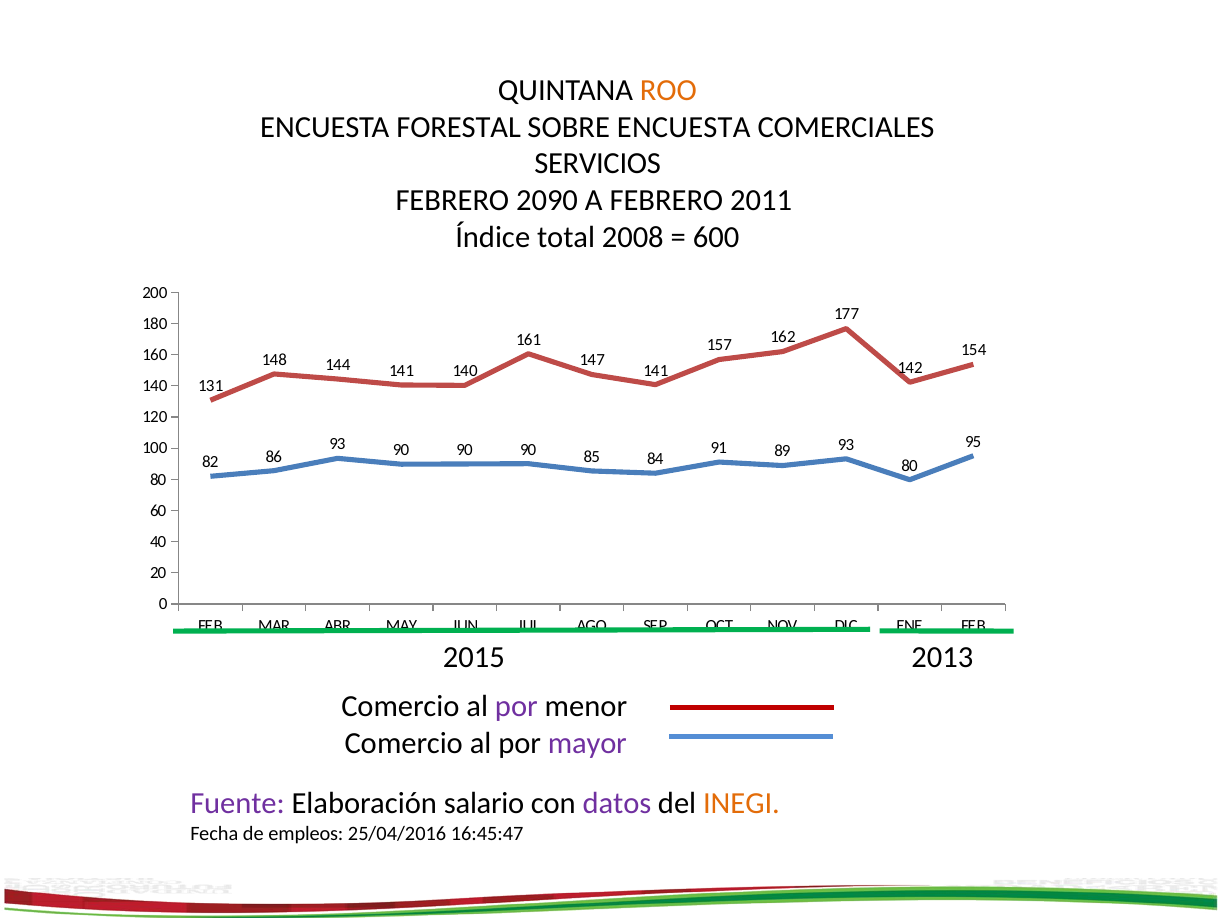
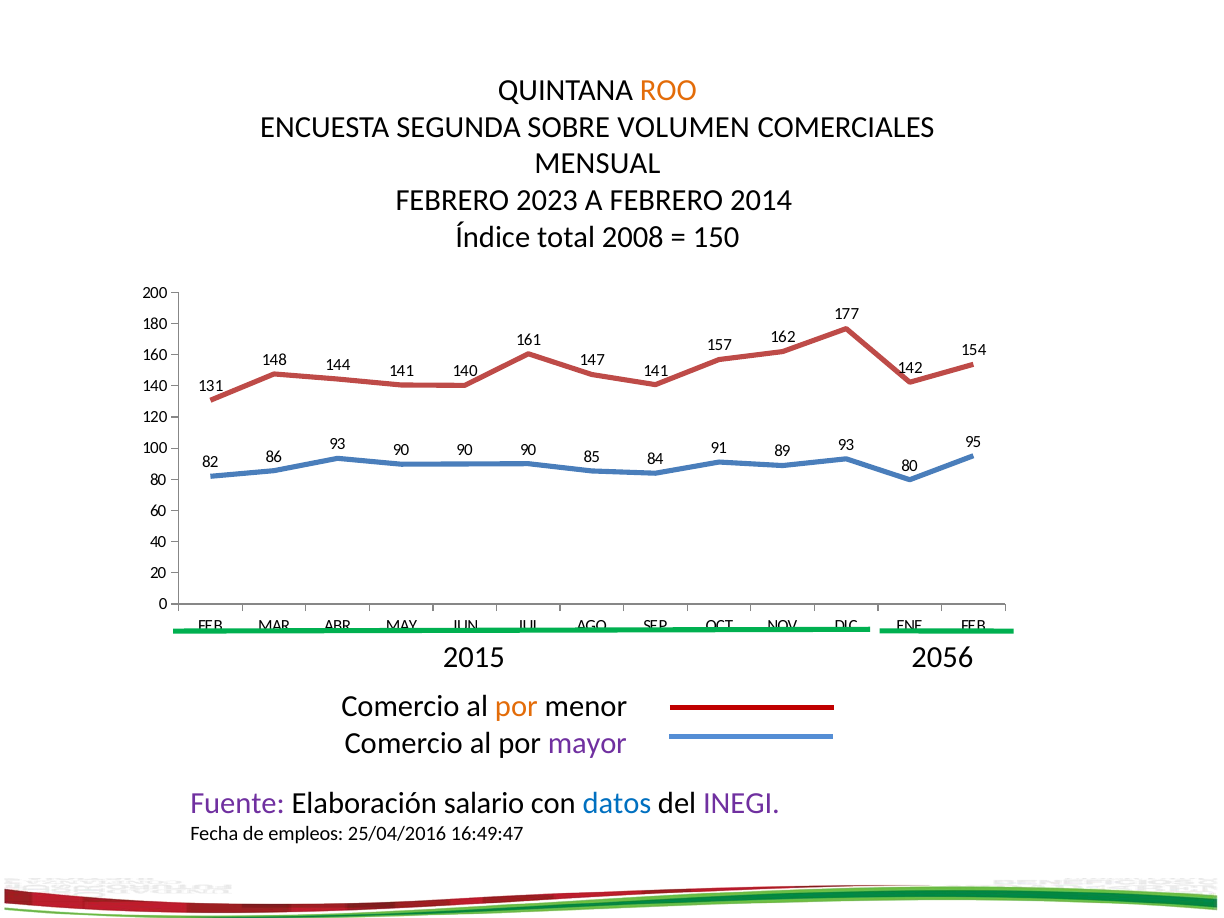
FORESTAL: FORESTAL -> SEGUNDA (459, 127)
SOBRE ENCUESTA: ENCUESTA -> VOLUMEN (684, 127)
SERVICIOS: SERVICIOS -> MENSUAL (597, 164)
2090: 2090 -> 2023 (547, 200)
2011: 2011 -> 2014 (761, 200)
600: 600 -> 150 (716, 237)
2013: 2013 -> 2056 (942, 658)
por colour: purple -> orange (516, 707)
datos colour: purple -> blue (617, 804)
INEGI colour: orange -> purple (742, 804)
16:45:47: 16:45:47 -> 16:49:47 (487, 833)
